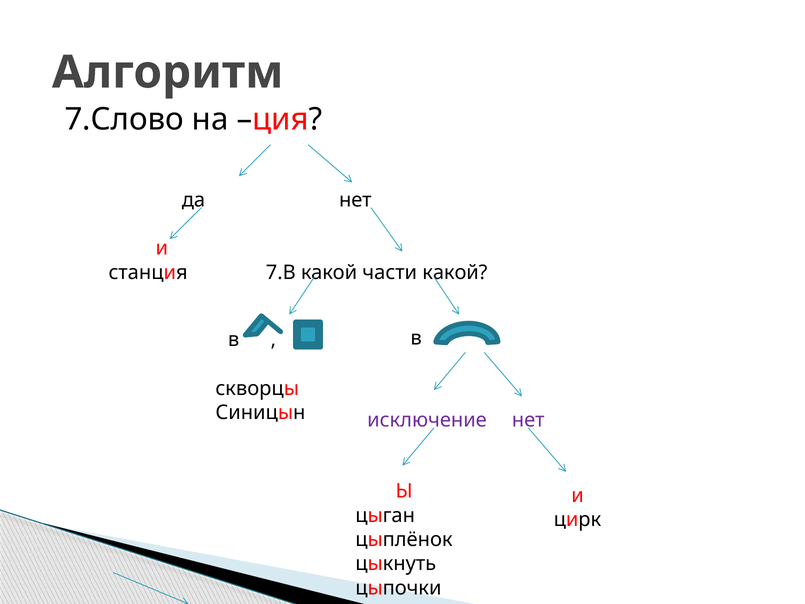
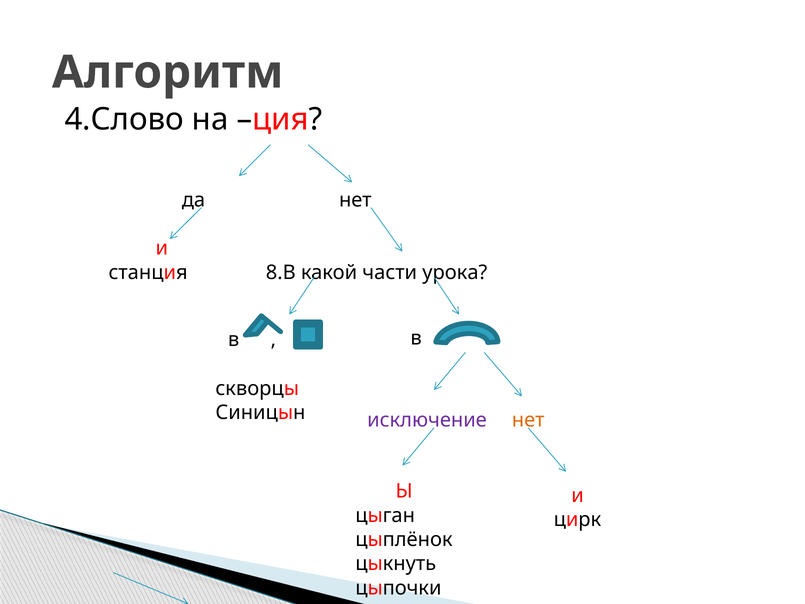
7.Слово: 7.Слово -> 4.Слово (124, 119)
7.В: 7.В -> 8.В (281, 272)
части какой: какой -> урока (455, 272)
нет colour: purple -> orange (528, 420)
